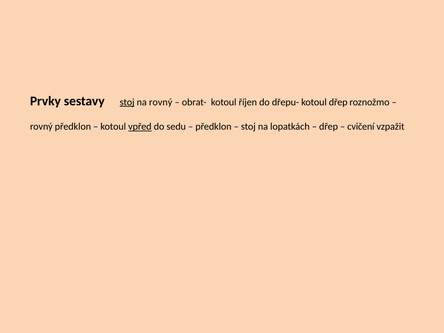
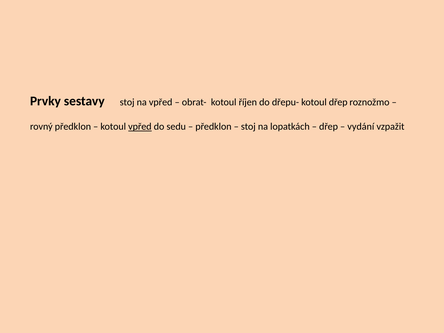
stoj underline: present -> none (127, 102)
na rovný: rovný -> vpřed (161, 102)
cvičení: cvičení -> vydání (361, 127)
